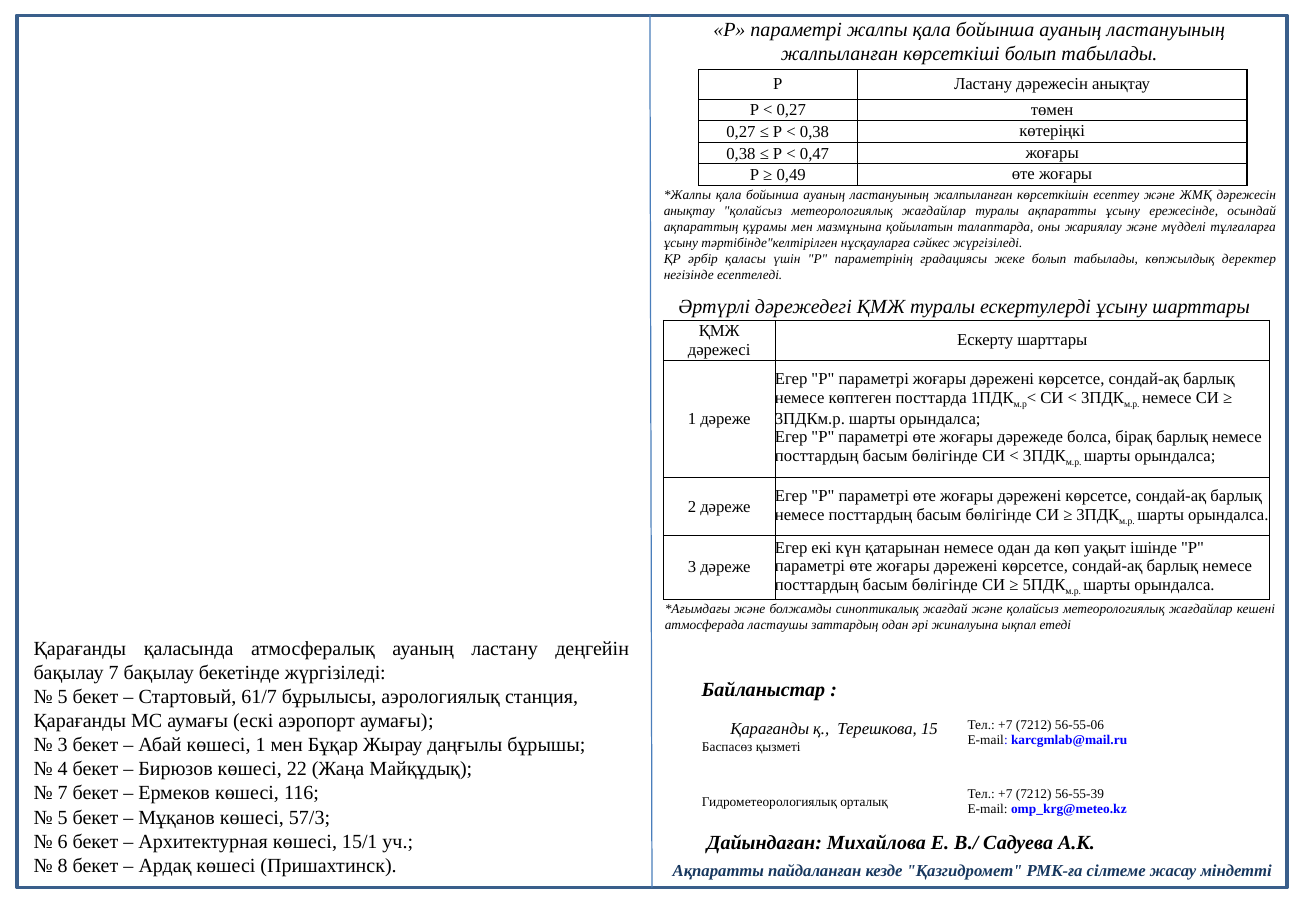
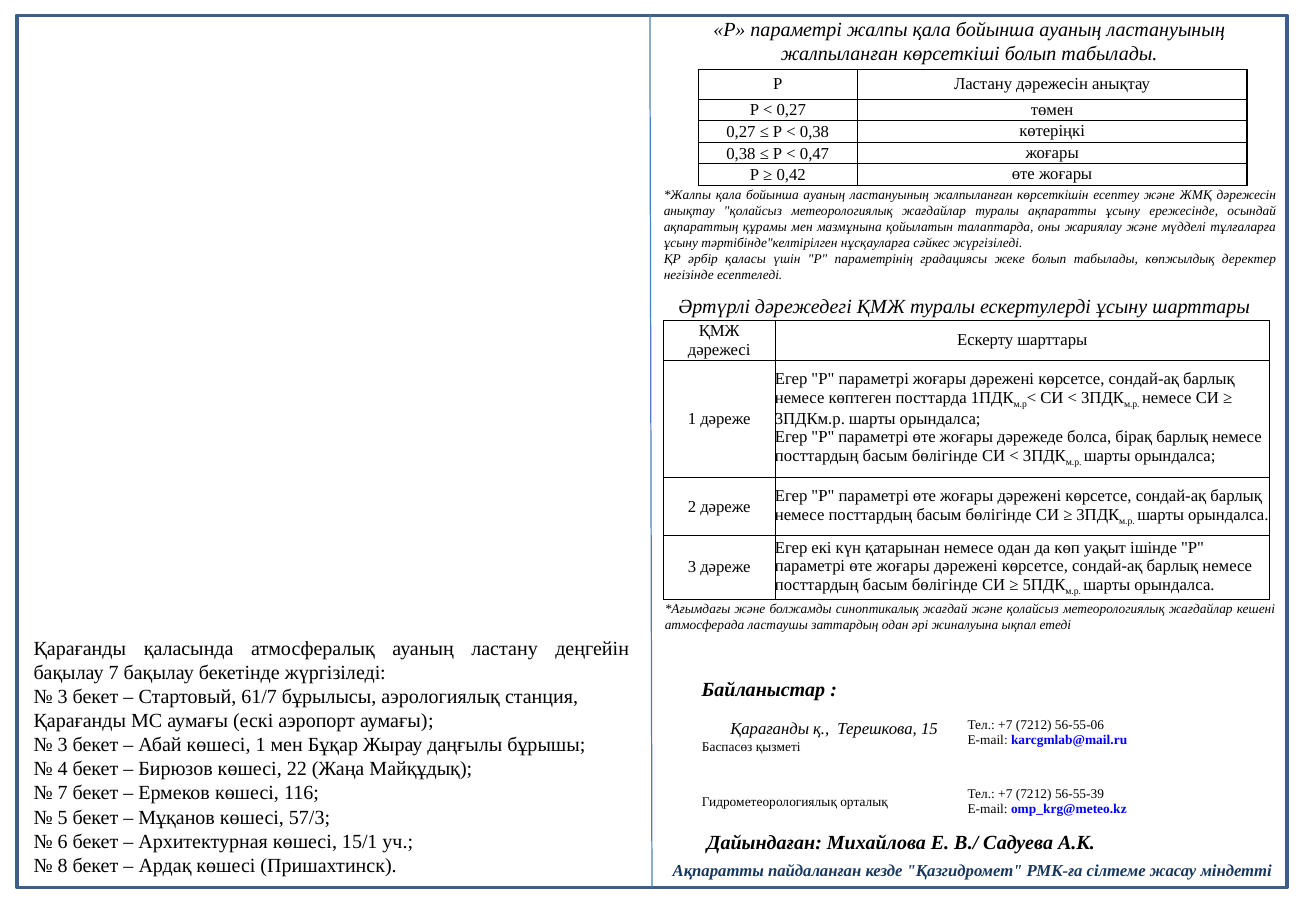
0,49: 0,49 -> 0,42 (791, 175)
5: 5 -> 3 (63, 697)
